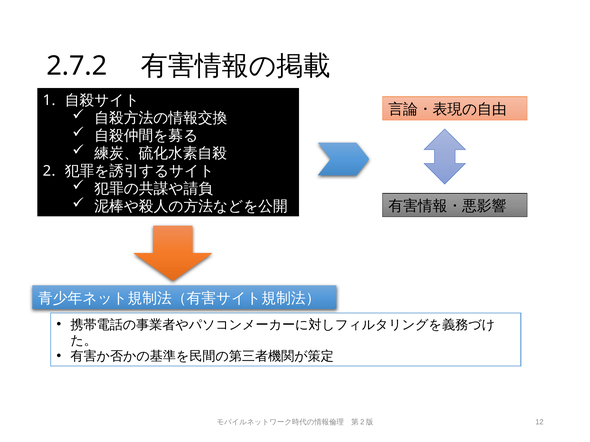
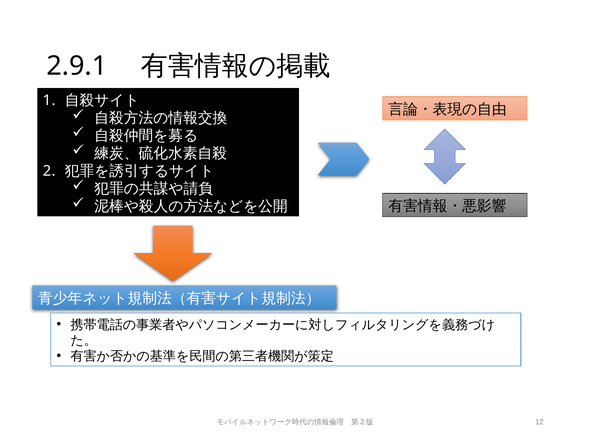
2.7.2: 2.7.2 -> 2.9.1 (77, 66)
